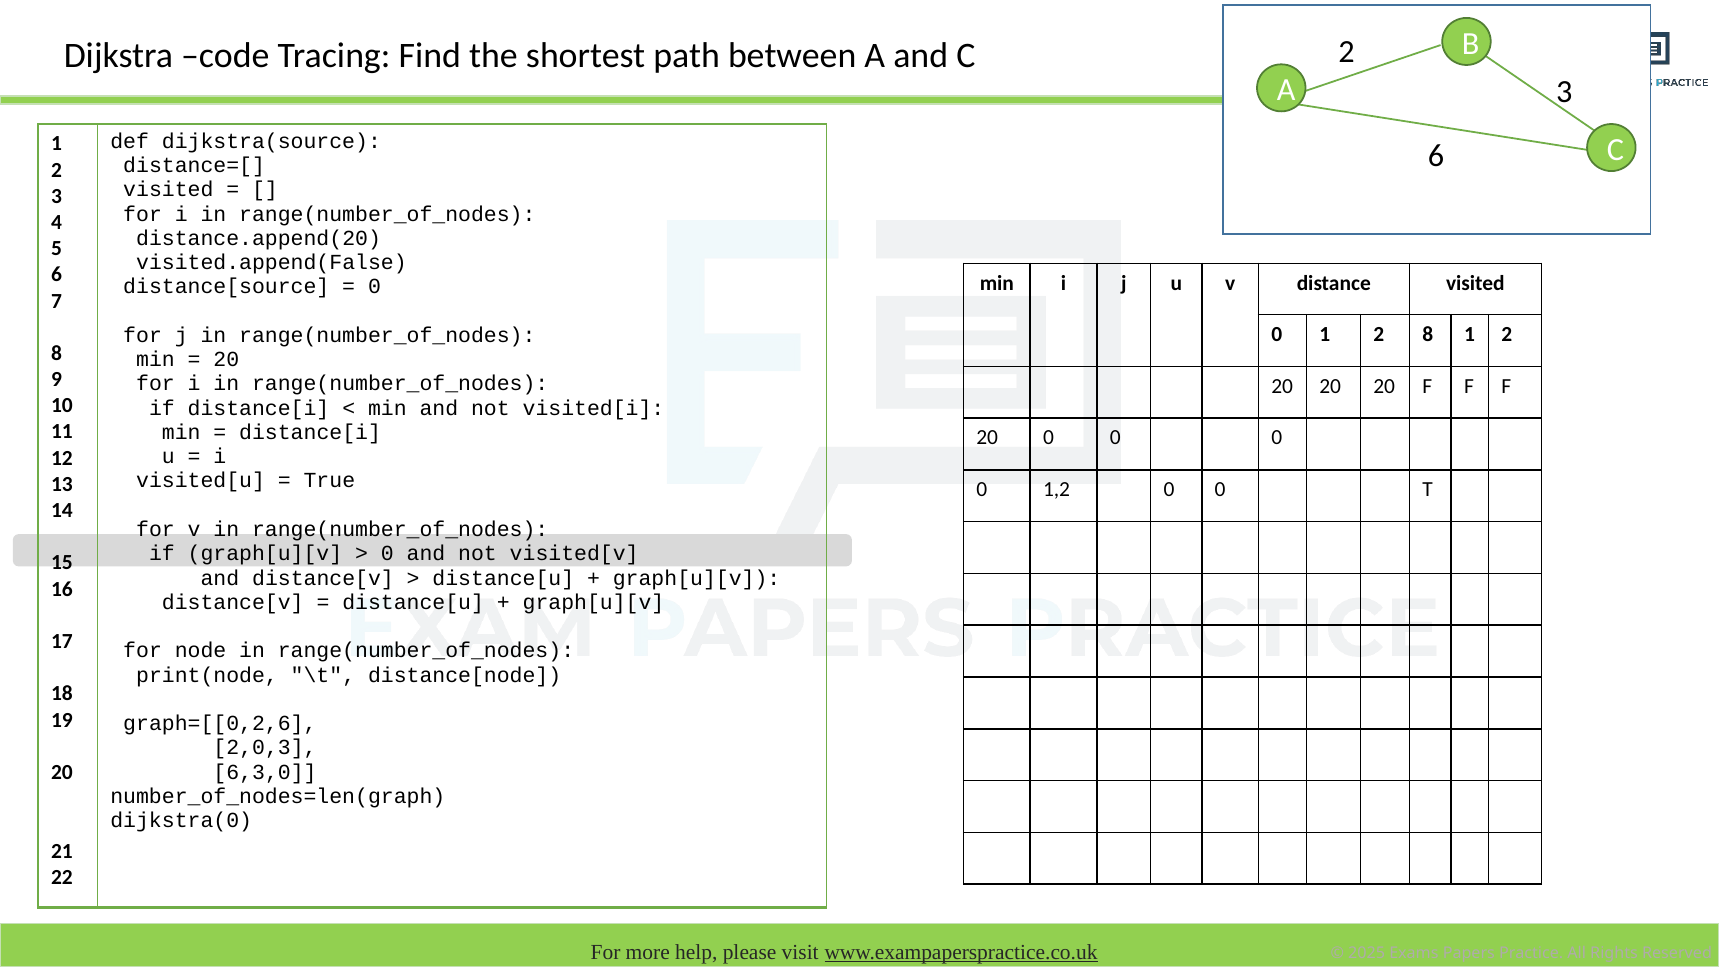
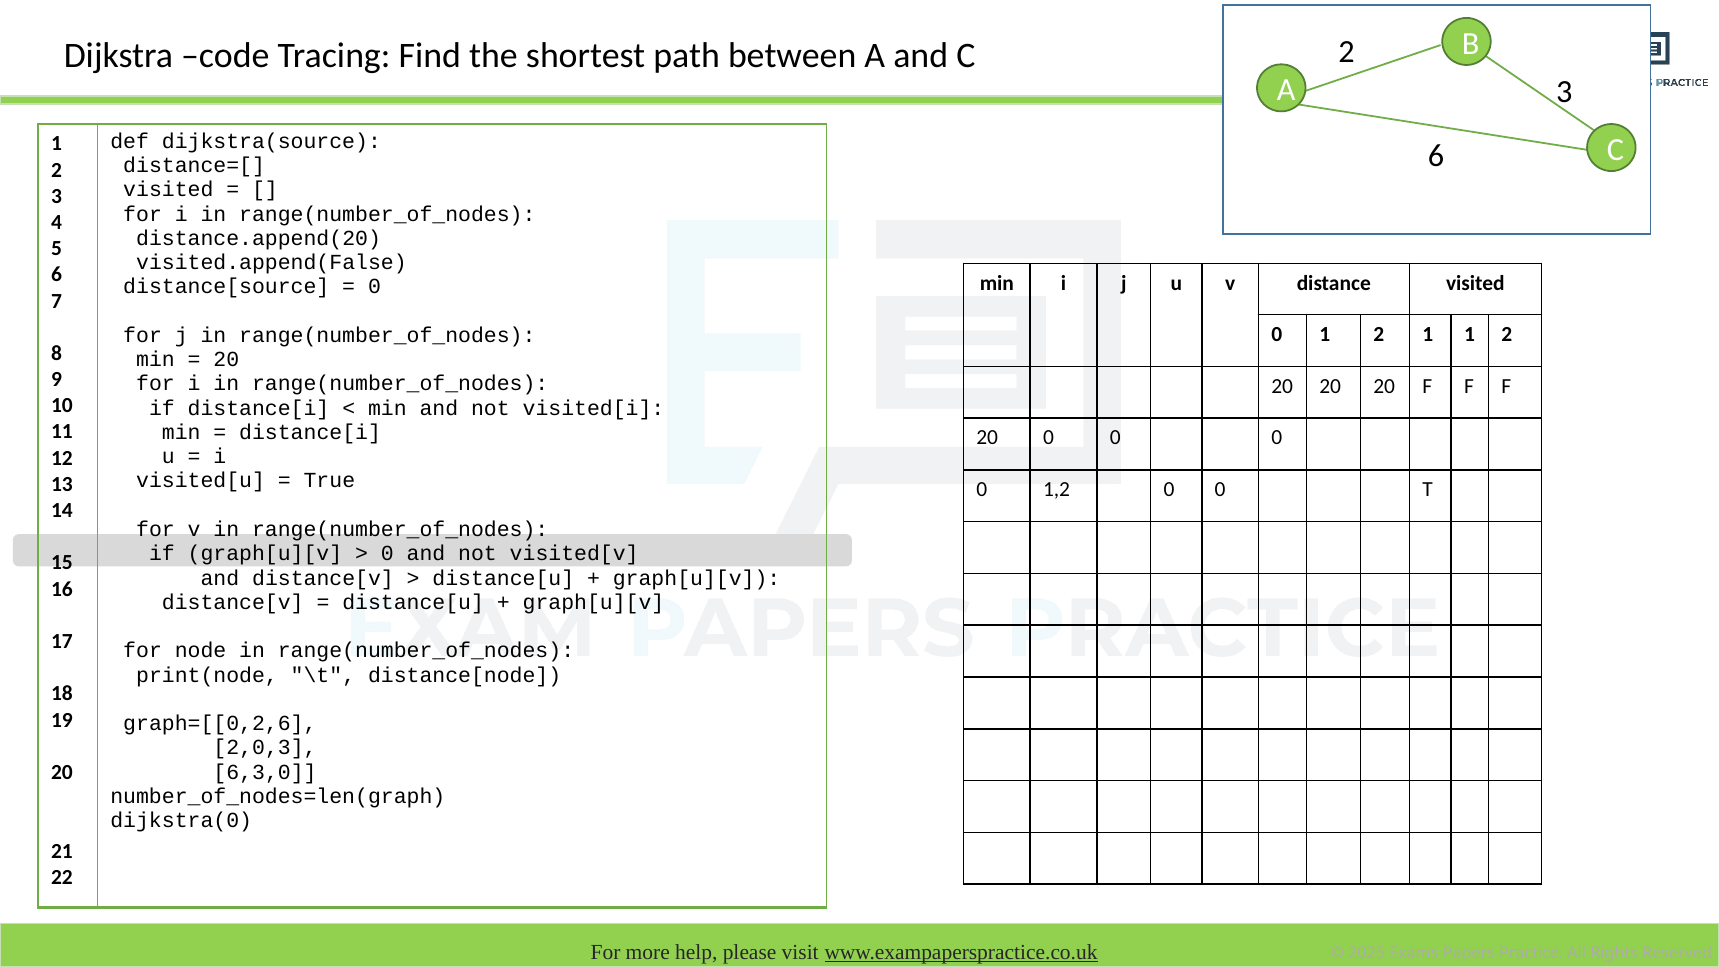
2 8: 8 -> 1 (1428, 334)
